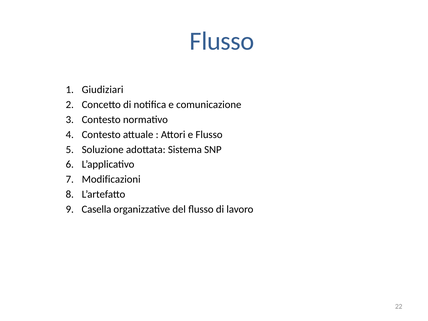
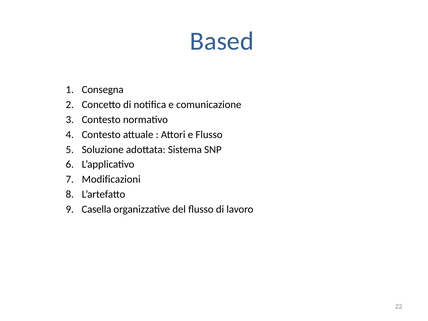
Flusso: Flusso -> Based (222, 41)
Giudiziari: Giudiziari -> Consegna (103, 90)
